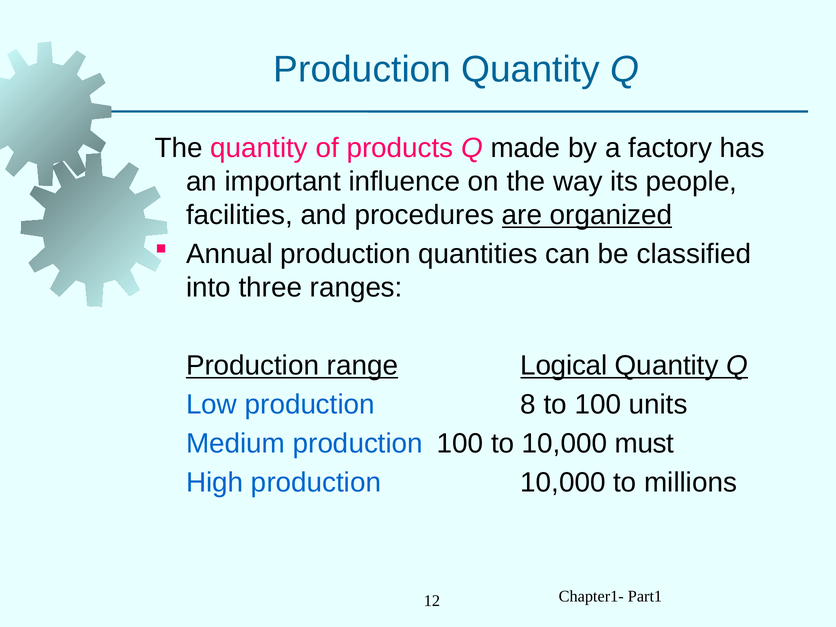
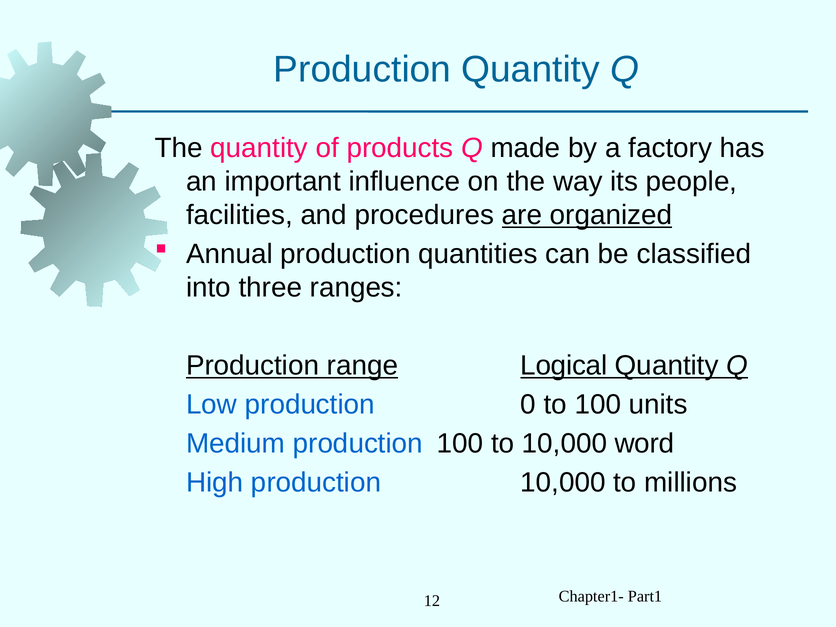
8: 8 -> 0 (528, 405)
must: must -> word (644, 444)
